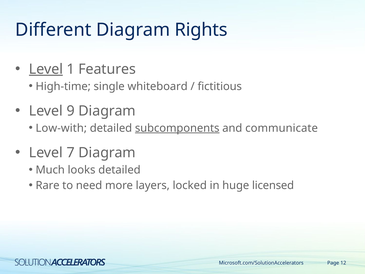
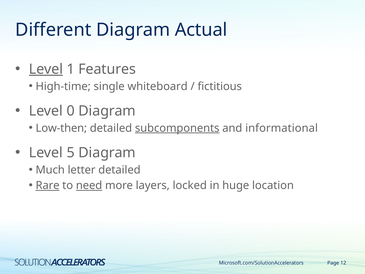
Rights: Rights -> Actual (201, 30)
9: 9 -> 0 (71, 111)
Low-with: Low-with -> Low-then (61, 128)
communicate: communicate -> informational (282, 128)
7: 7 -> 5 (71, 153)
looks: looks -> letter (82, 170)
Rare underline: none -> present (48, 185)
need underline: none -> present (89, 185)
licensed: licensed -> location (273, 185)
